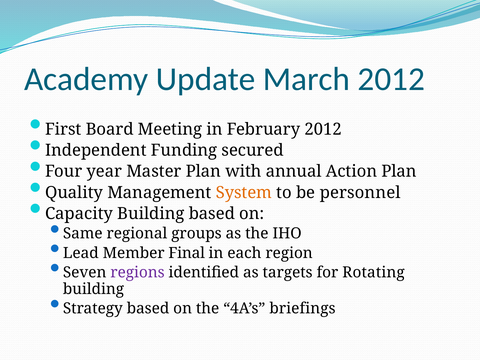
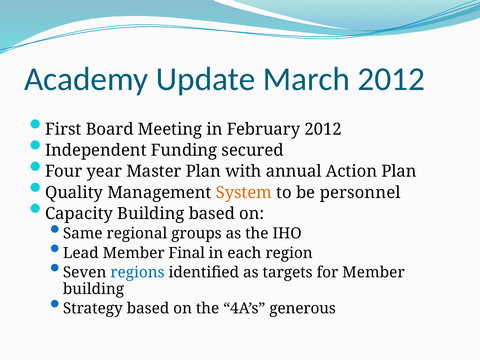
regions colour: purple -> blue (137, 272)
for Rotating: Rotating -> Member (374, 272)
briefings: briefings -> generous (303, 308)
